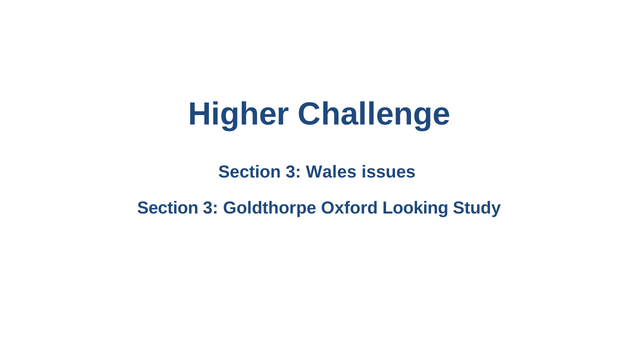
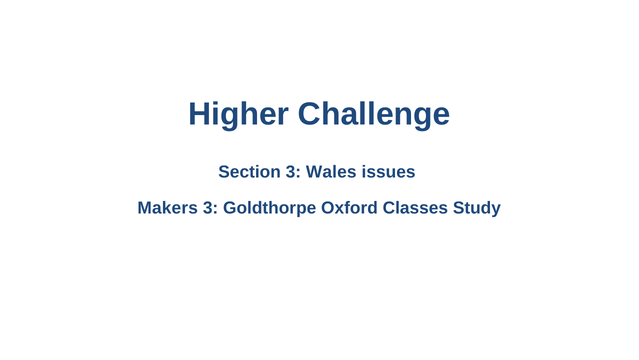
Section: Section -> Makers (168, 208)
Looking: Looking -> Classes (415, 208)
